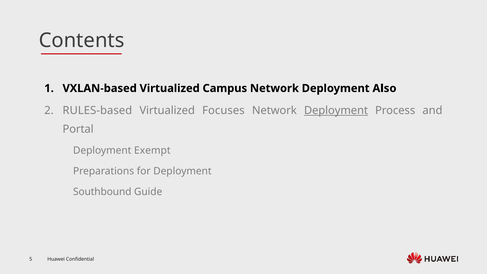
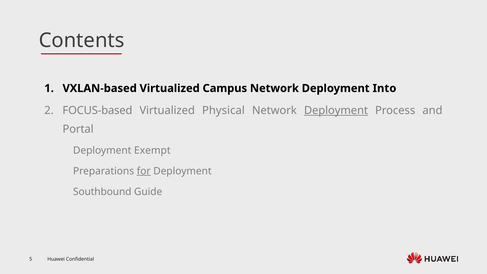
Also: Also -> Into (384, 88)
RULES-based: RULES-based -> FOCUS-based (97, 110)
Focuses: Focuses -> Physical (223, 110)
for underline: none -> present (144, 171)
